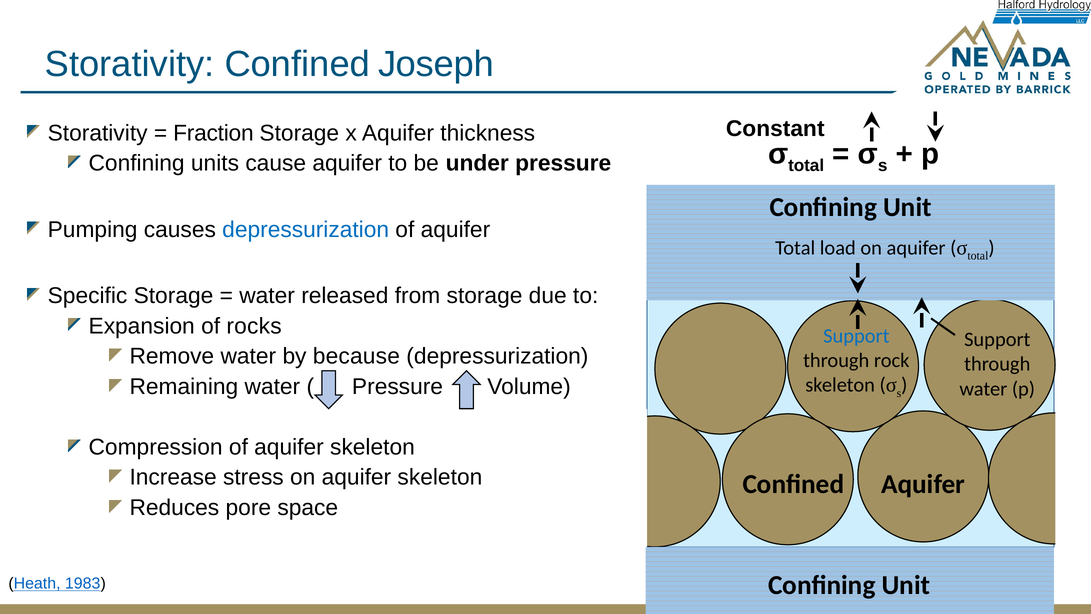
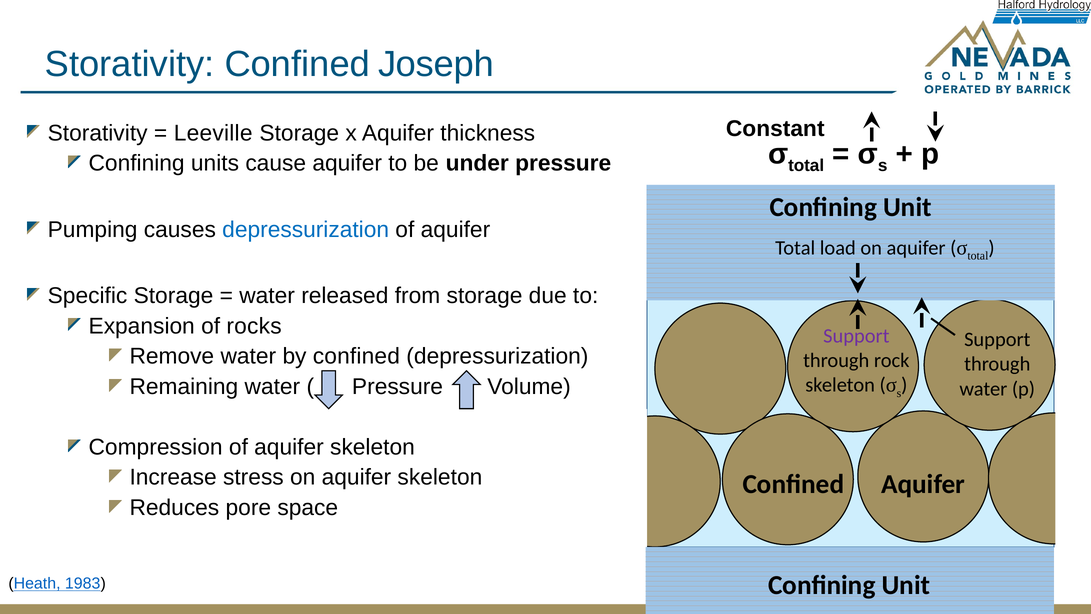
Fraction: Fraction -> Leeville (213, 133)
Support colour: blue -> purple (856, 336)
by because: because -> confined (356, 356)
